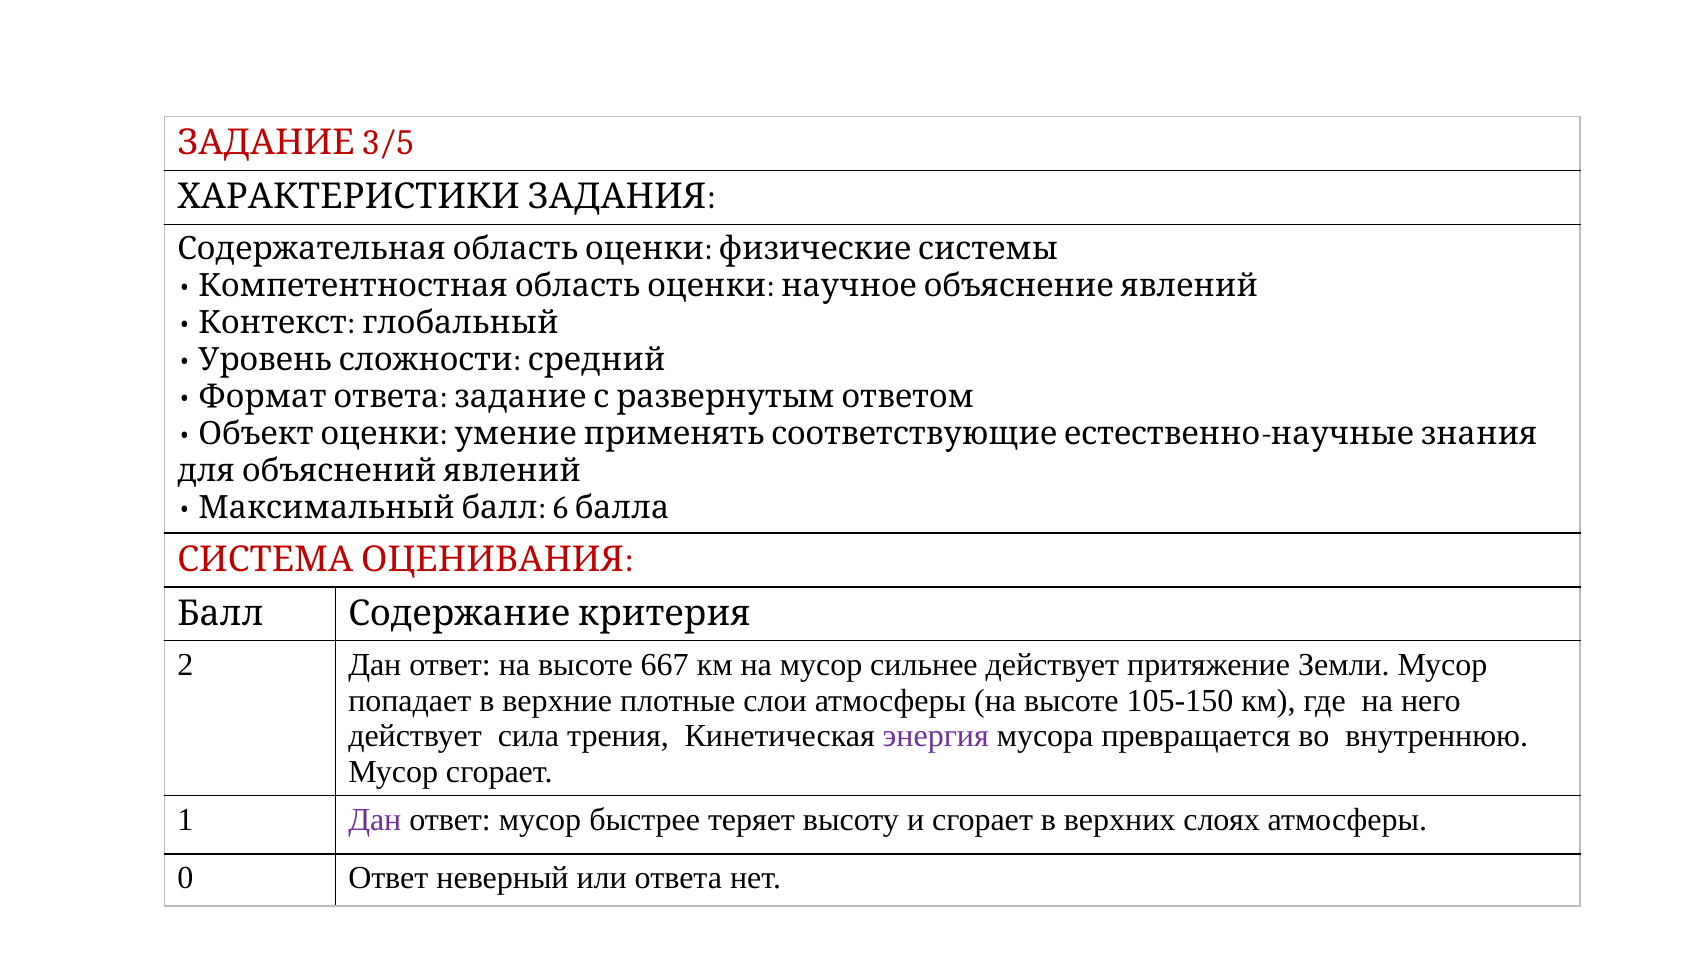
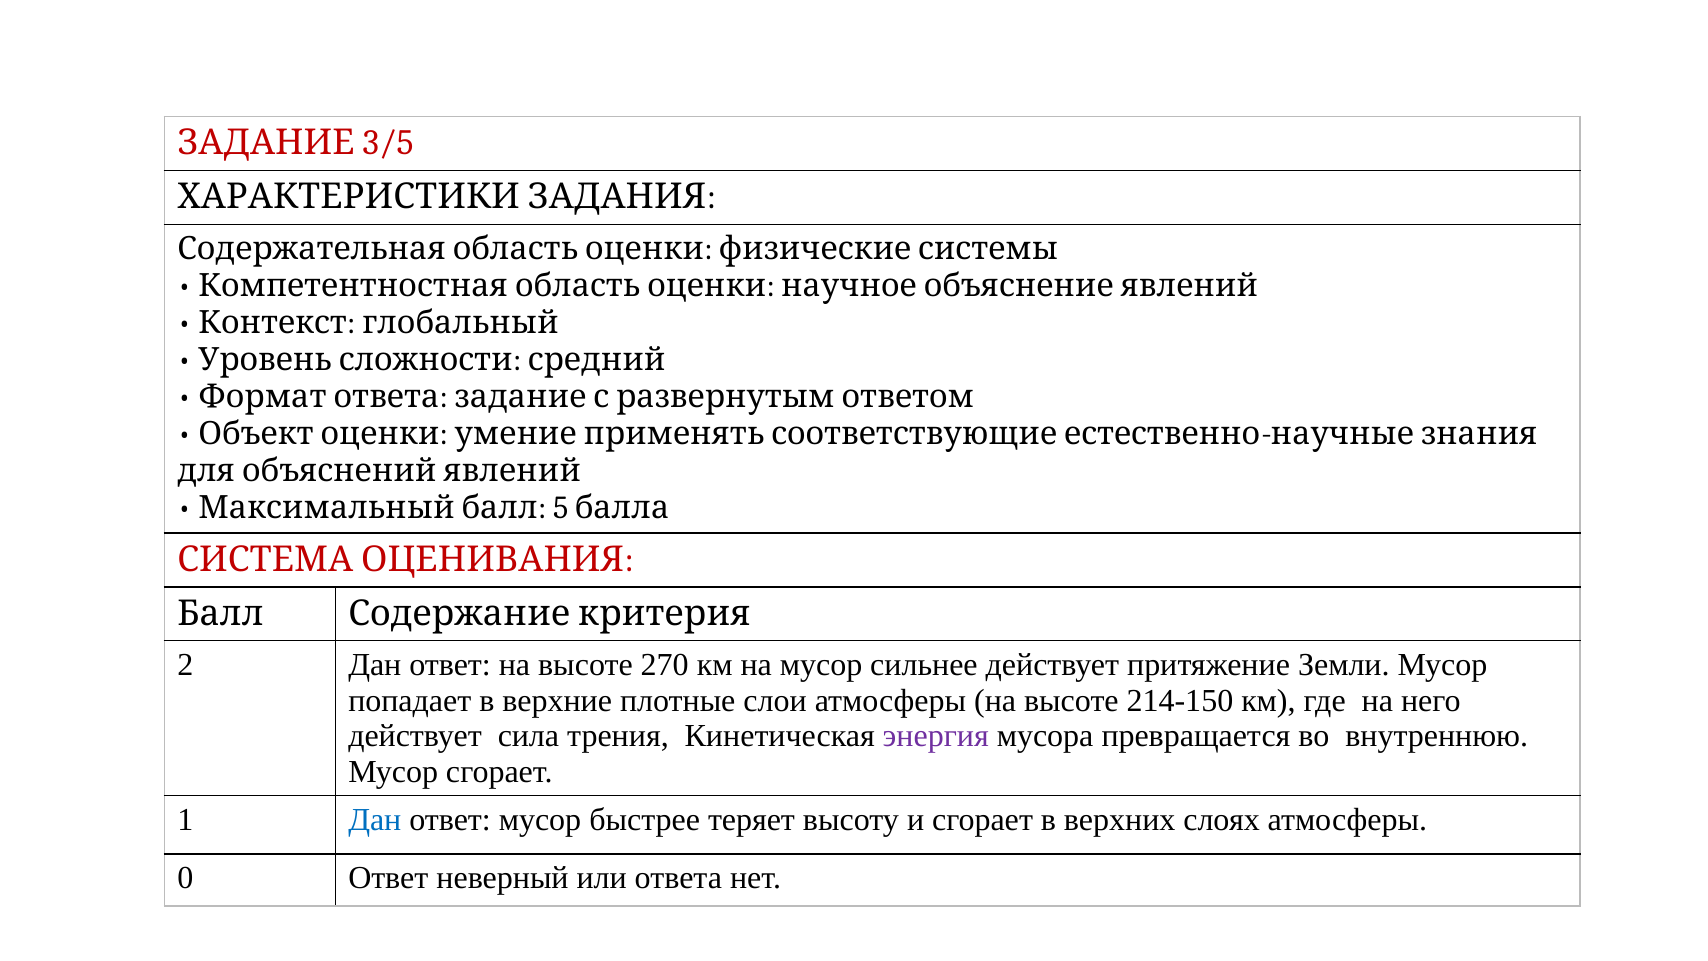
6: 6 -> 5 (561, 508)
667: 667 -> 270 (665, 665)
105-150: 105-150 -> 214-150 (1180, 700)
Дан colour: purple -> blue (375, 820)
